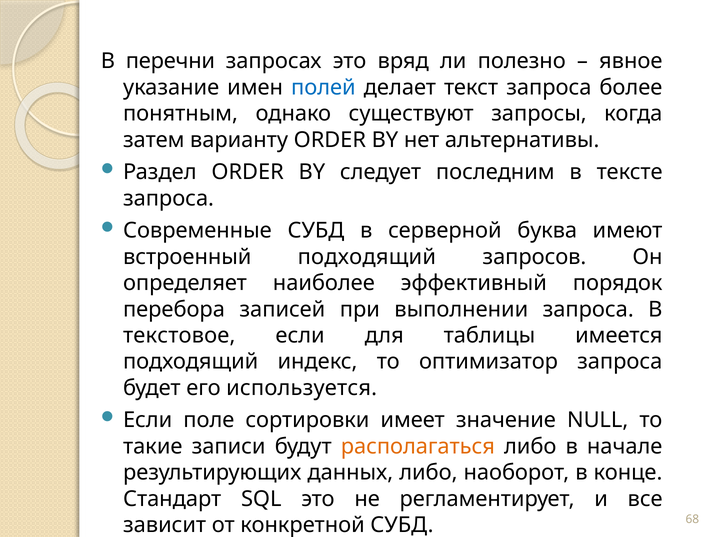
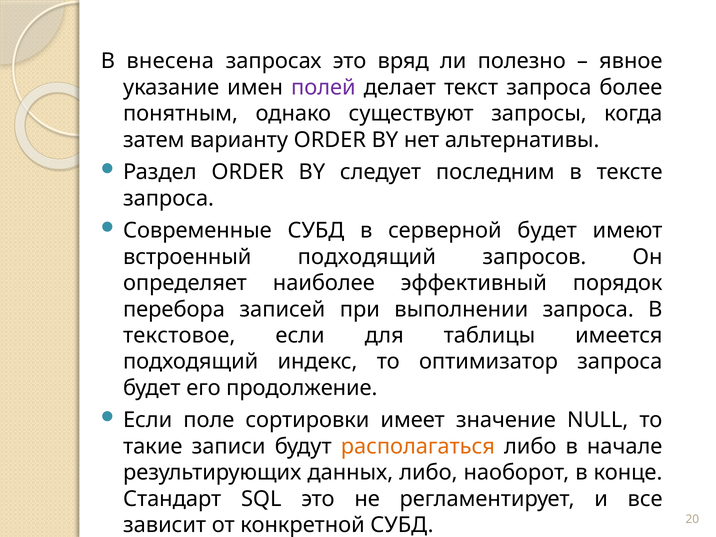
перечни: перечни -> внесена (170, 61)
полей colour: blue -> purple (323, 87)
серверной буква: буква -> будет (547, 231)
используется: используется -> продолжение (302, 388)
68: 68 -> 20 (692, 519)
